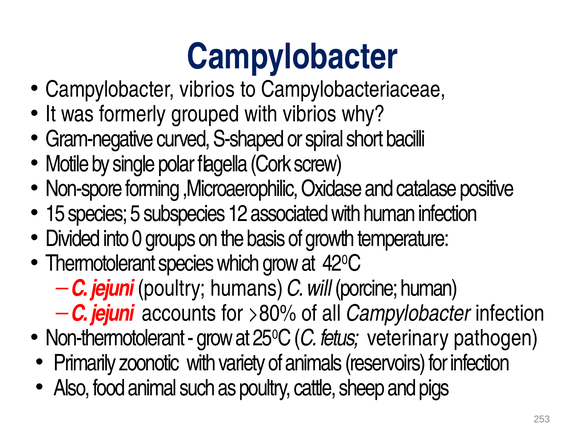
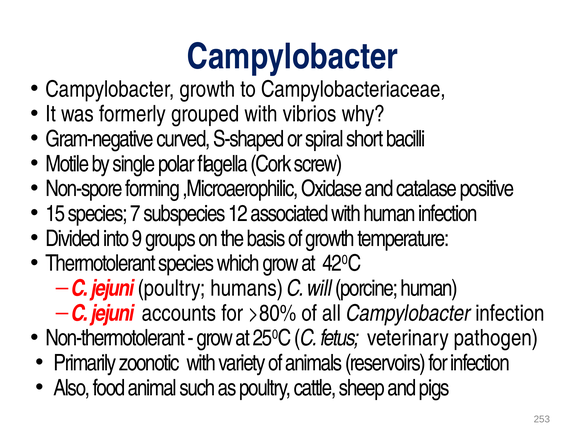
Campylobacter vibrios: vibrios -> growth (207, 89)
5: 5 -> 7 (135, 214)
0: 0 -> 9 (137, 238)
